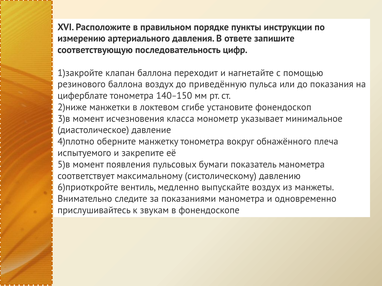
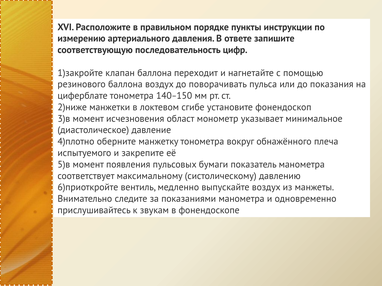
приведённую: приведённую -> поворачивать (218, 84)
класса: класса -> област (181, 119)
